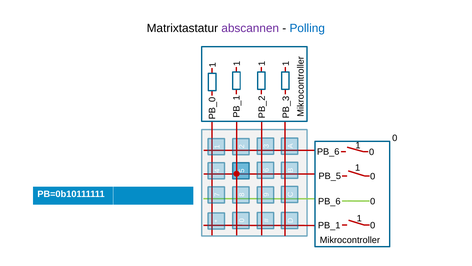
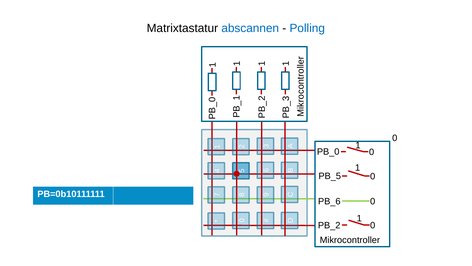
abscannen colour: purple -> blue (250, 28)
PB_6: PB_6 -> PB_0 (328, 151)
PB_1: PB_1 -> PB_2 (329, 225)
